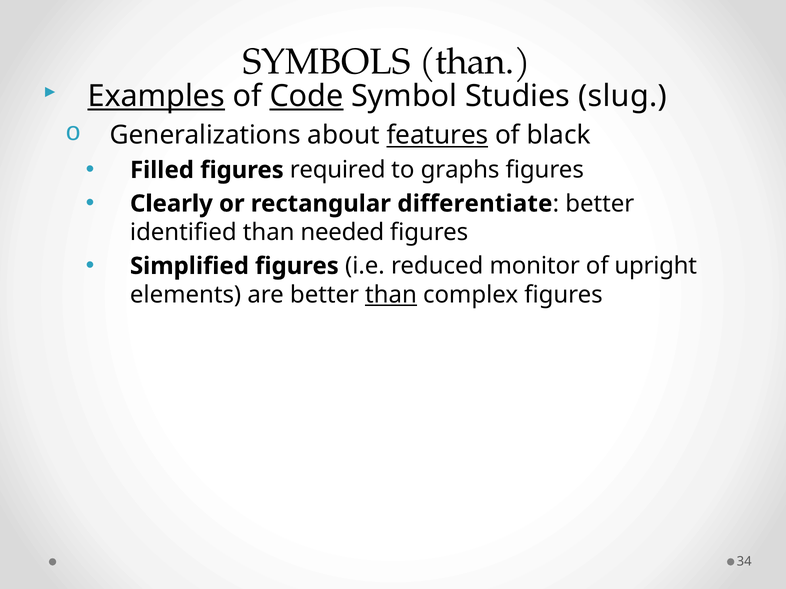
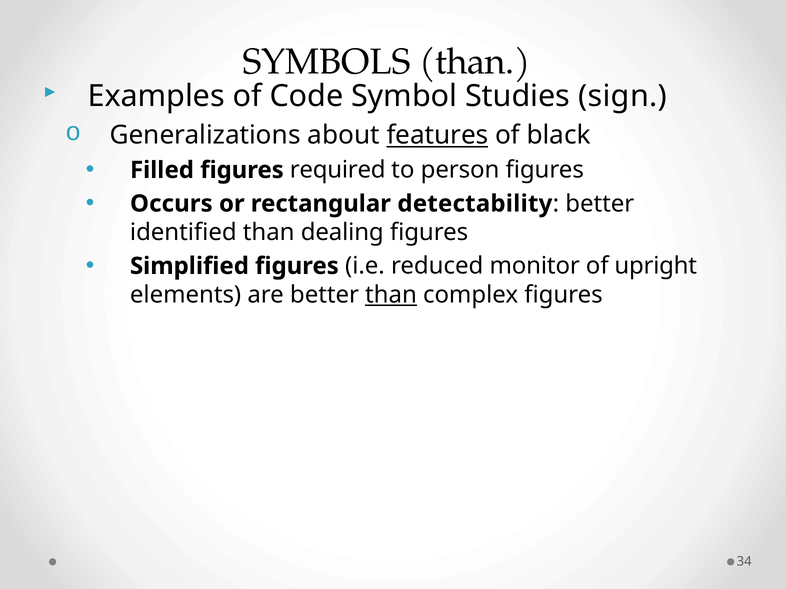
Examples underline: present -> none (156, 96)
Code underline: present -> none (306, 96)
slug: slug -> sign (623, 96)
graphs: graphs -> person (460, 170)
Clearly: Clearly -> Occurs (171, 204)
differentiate: differentiate -> detectability (475, 204)
needed: needed -> dealing (342, 233)
